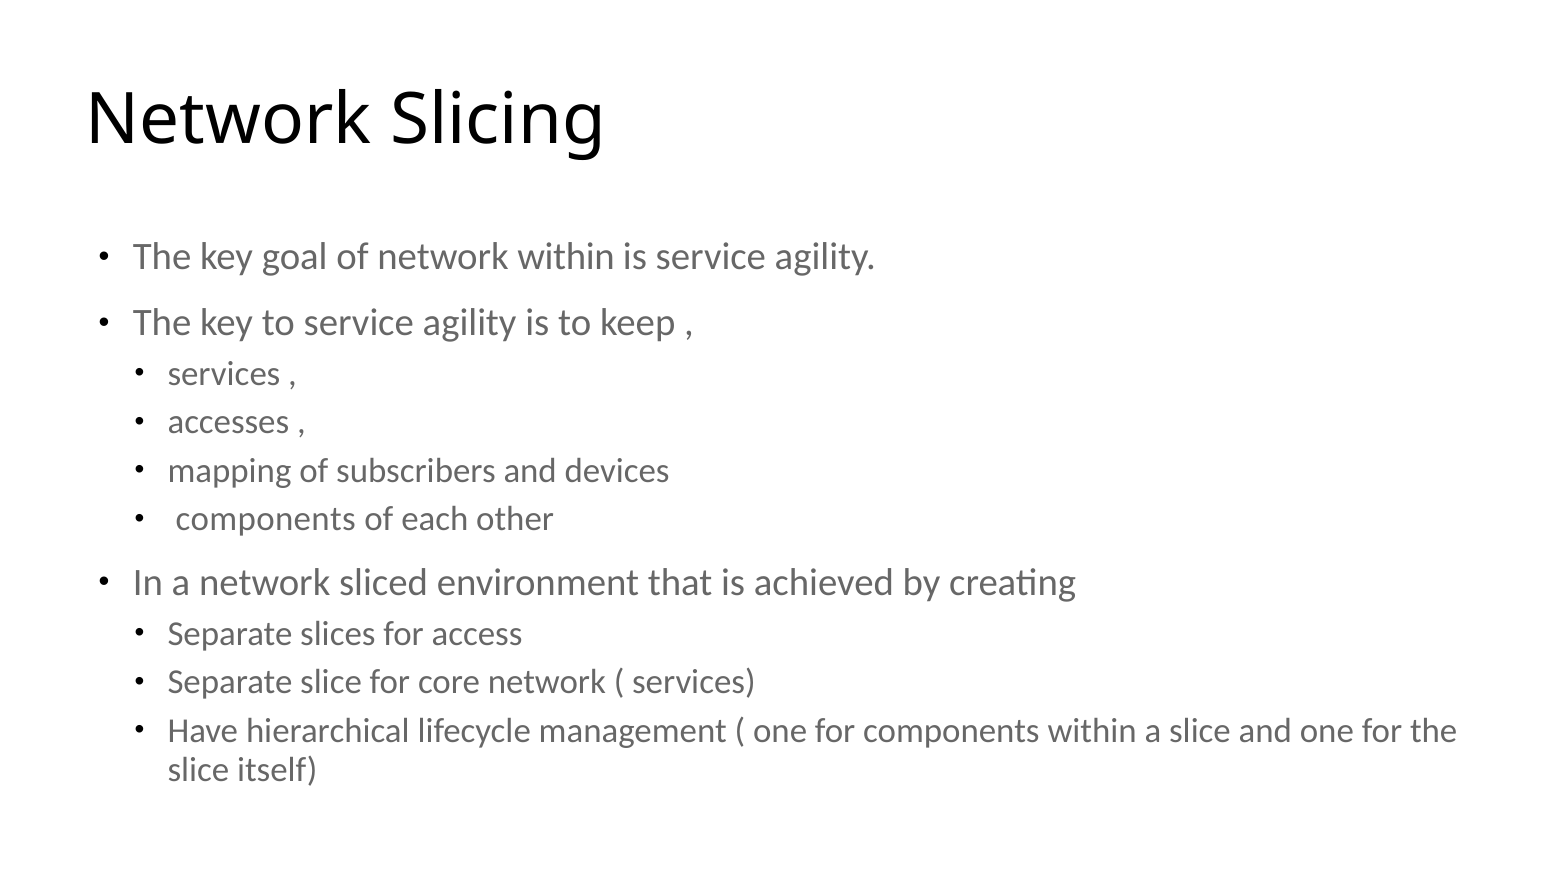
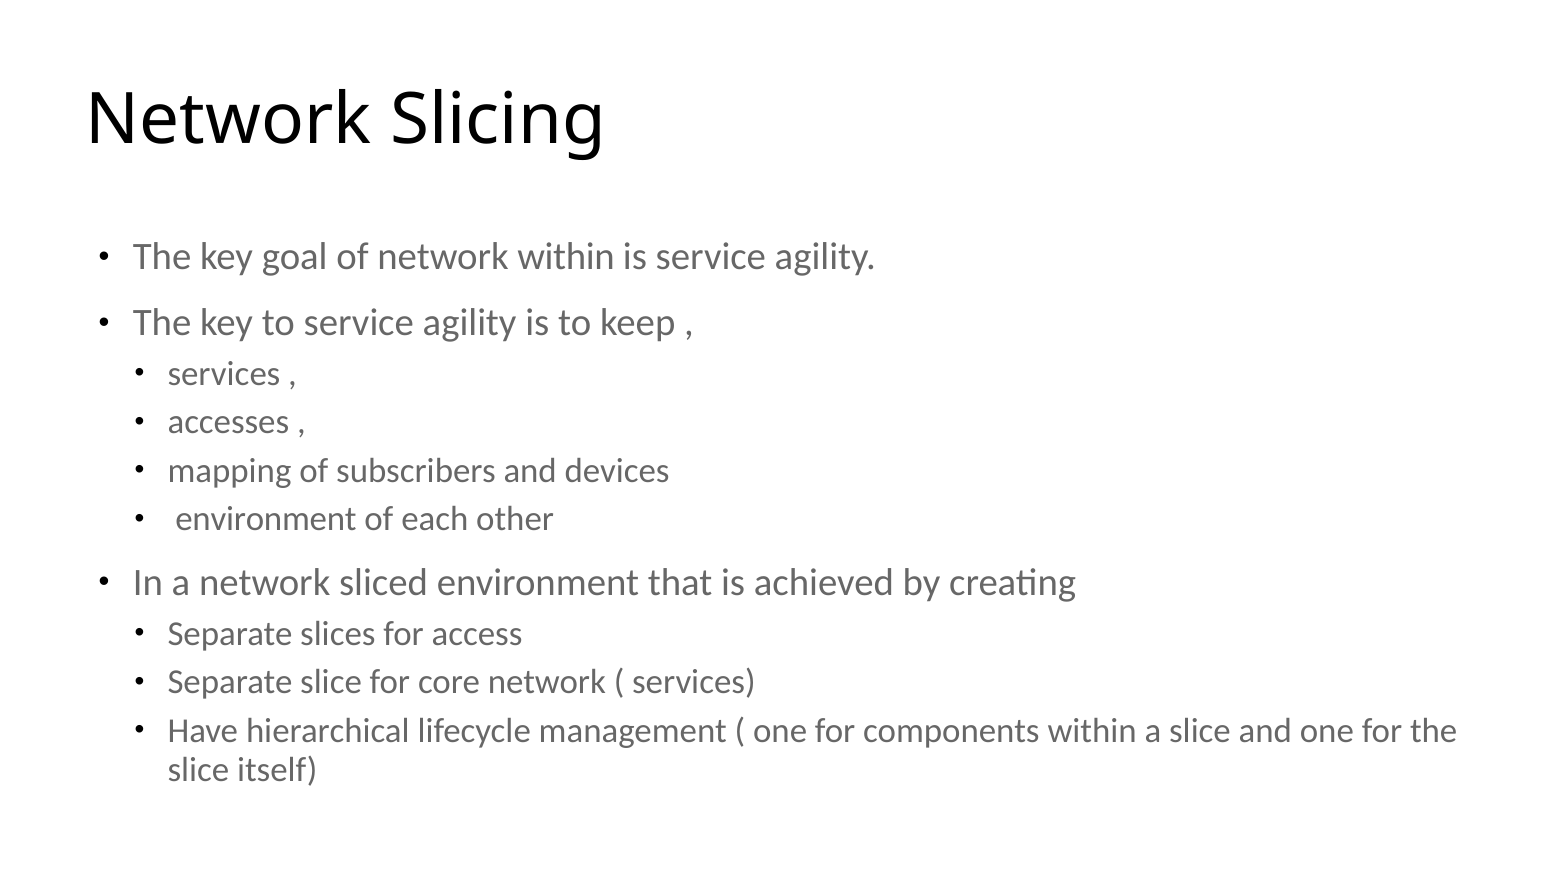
components: components -> environment (266, 519)
